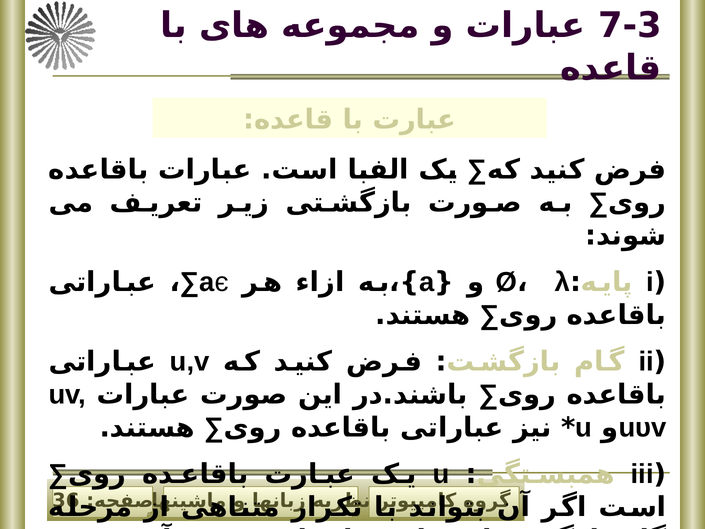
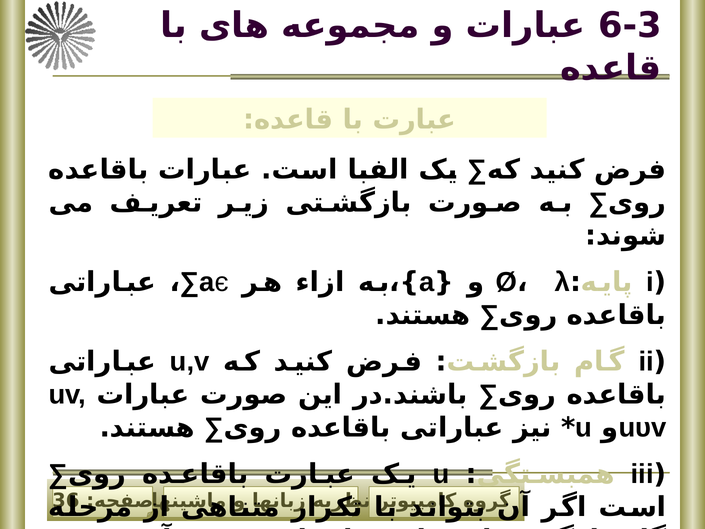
7-3: 7-3 -> 6-3 (630, 26)
